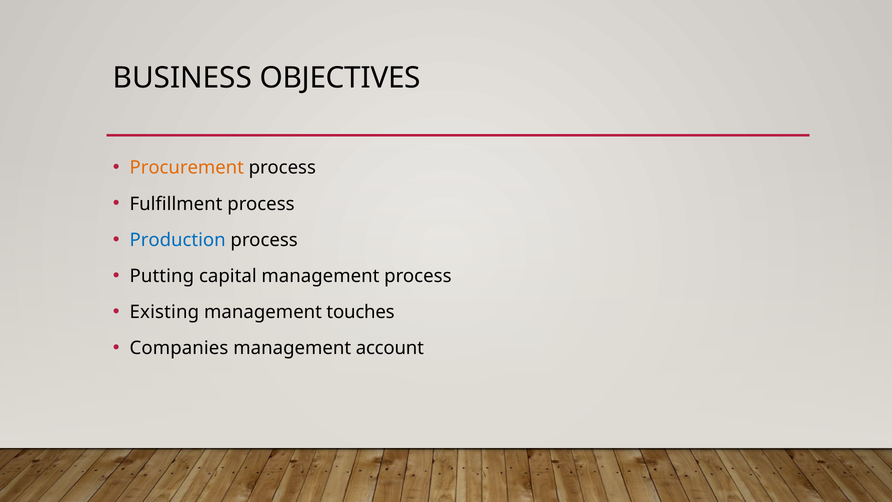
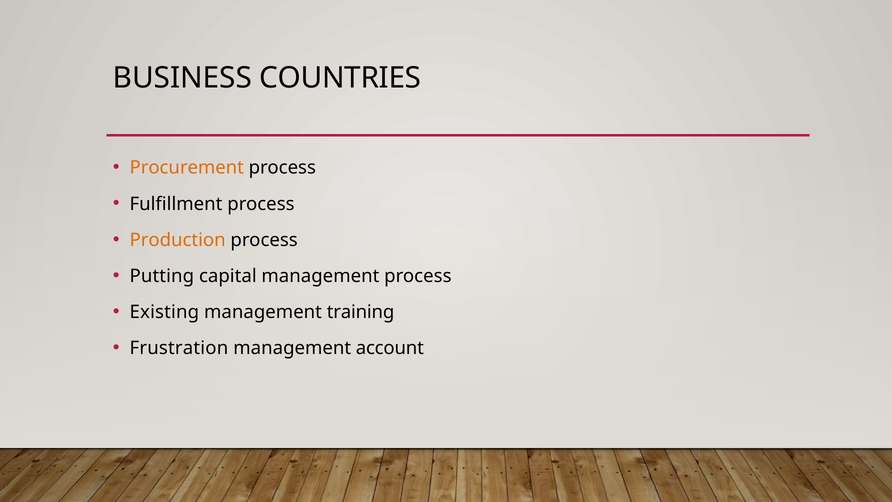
OBJECTIVES: OBJECTIVES -> COUNTRIES (340, 78)
Production colour: blue -> orange (178, 240)
touches: touches -> training (361, 312)
Companies: Companies -> Frustration (179, 348)
